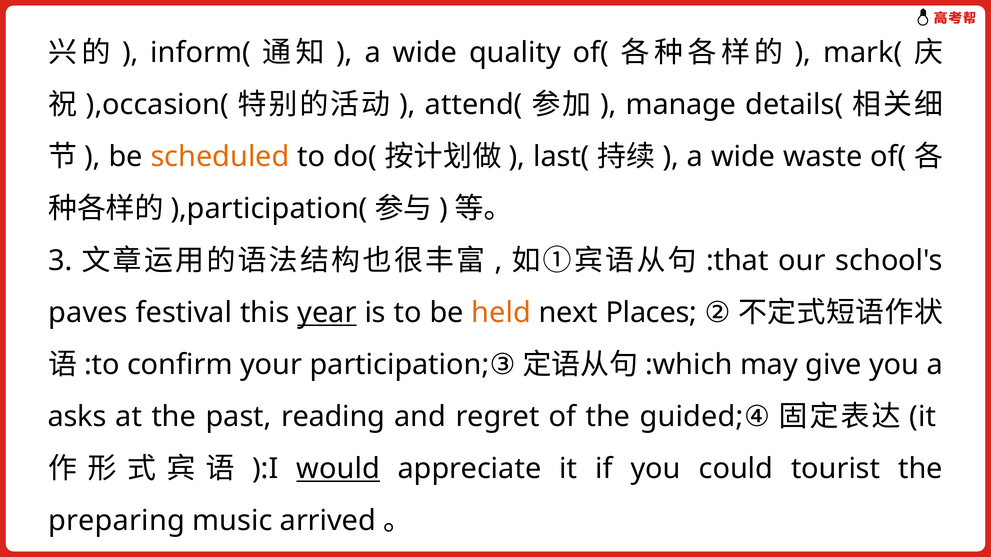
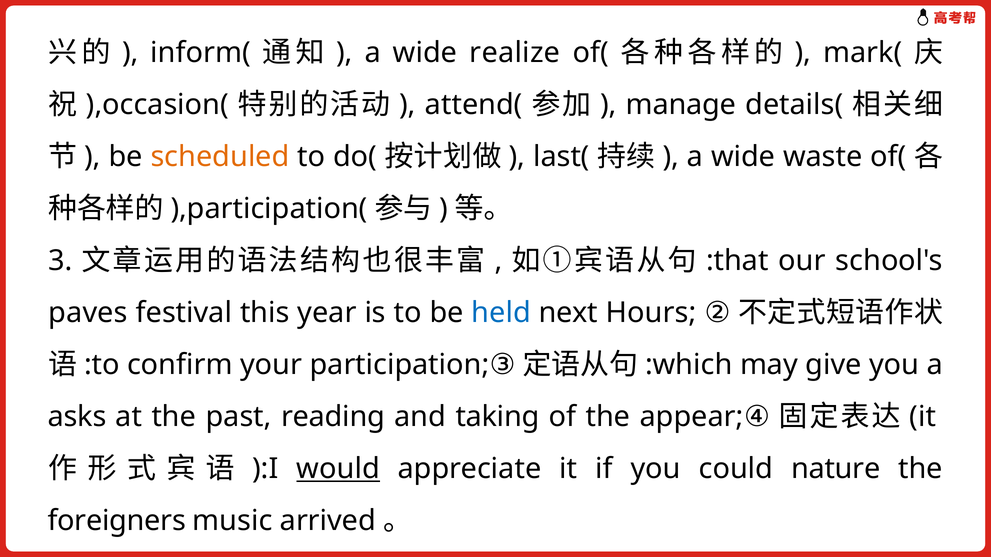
quality: quality -> realize (515, 53)
year underline: present -> none (327, 313)
held colour: orange -> blue (501, 313)
Places: Places -> Hours (651, 313)
regret: regret -> taking (498, 417)
guided: guided -> appear (692, 417)
tourist: tourist -> nature (836, 469)
preparing: preparing -> foreigners (117, 521)
